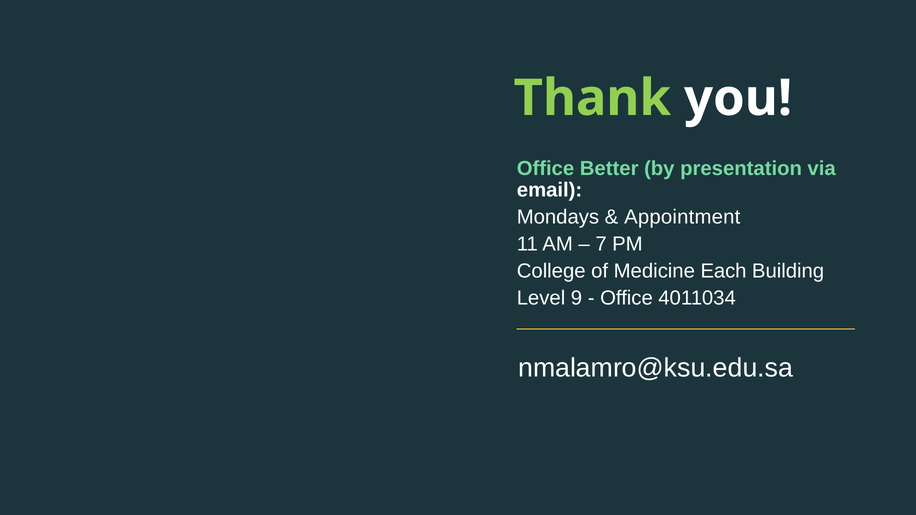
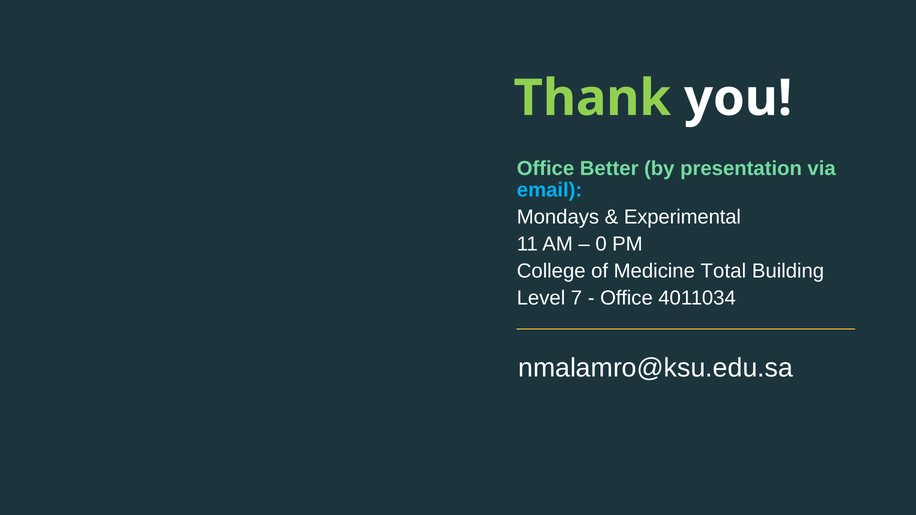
email colour: white -> light blue (550, 190)
Appointment: Appointment -> Experimental (682, 217)
7: 7 -> 0 (601, 244)
Each: Each -> Total (723, 271)
9: 9 -> 7 (576, 298)
